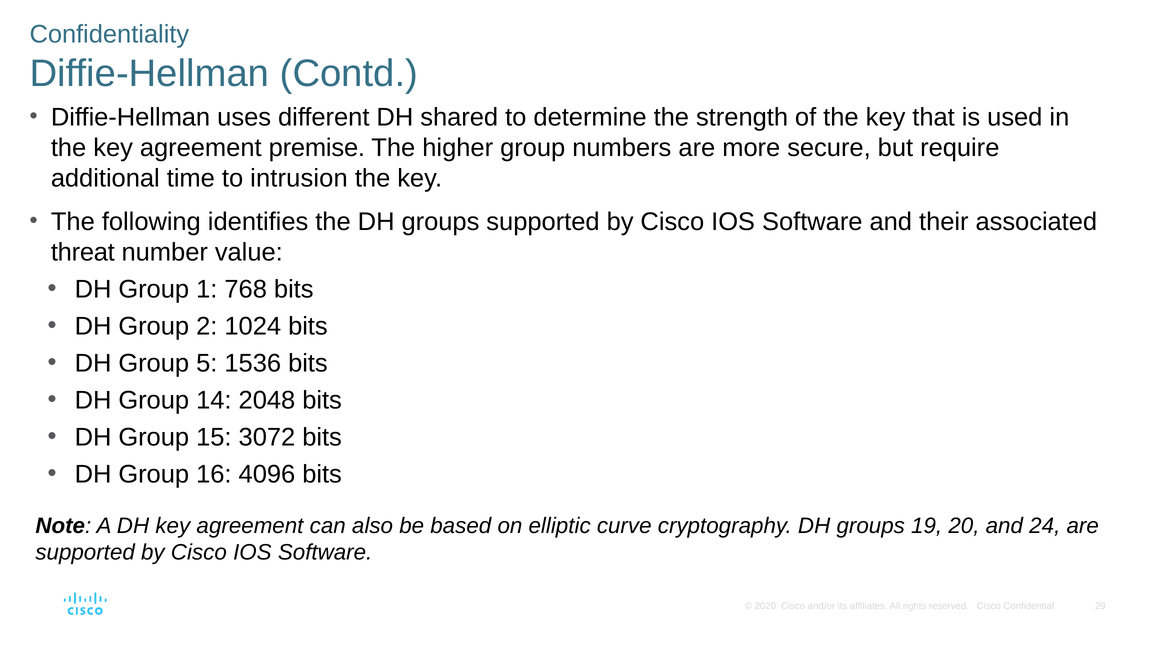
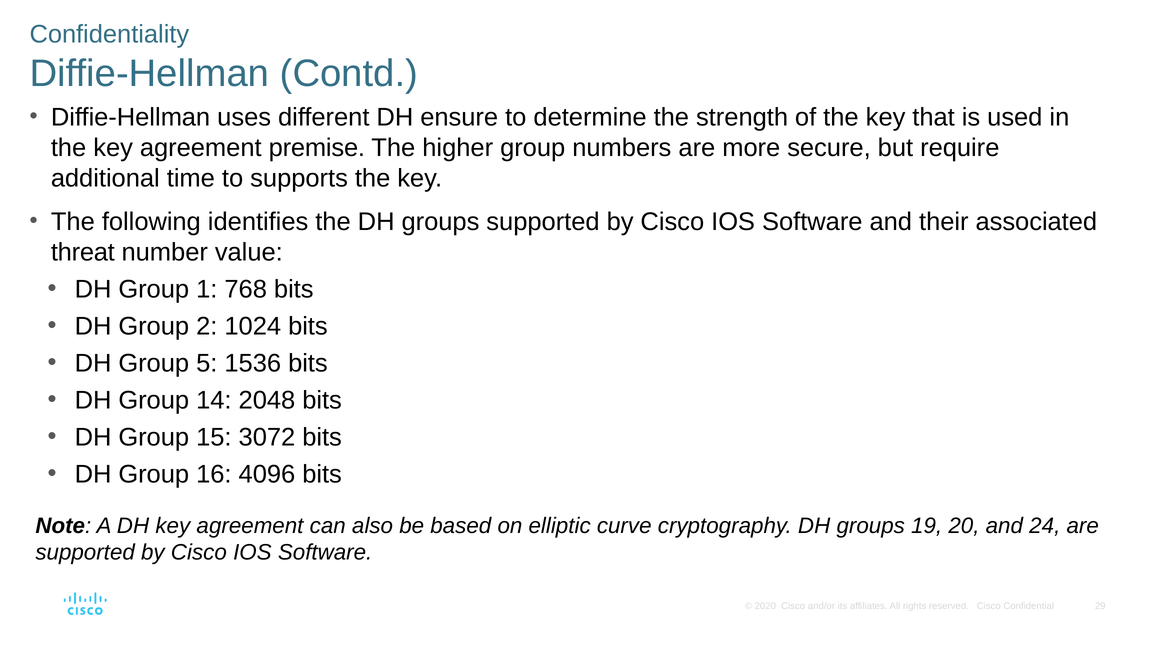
shared: shared -> ensure (459, 117)
intrusion: intrusion -> supports (299, 178)
